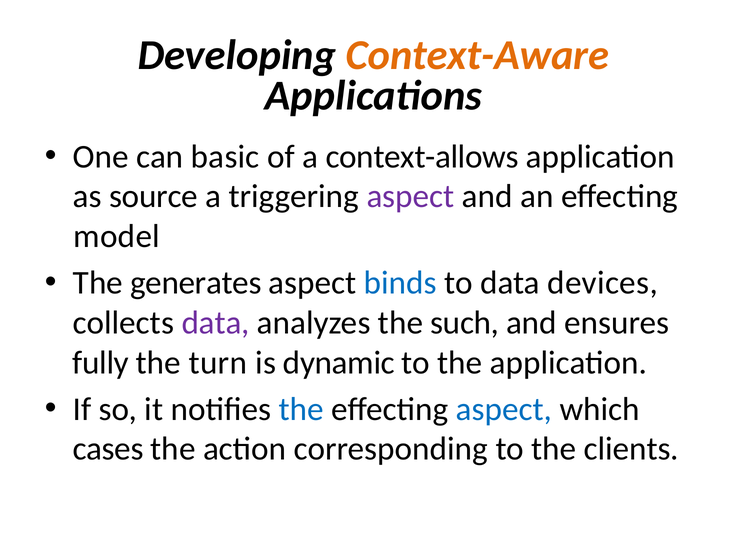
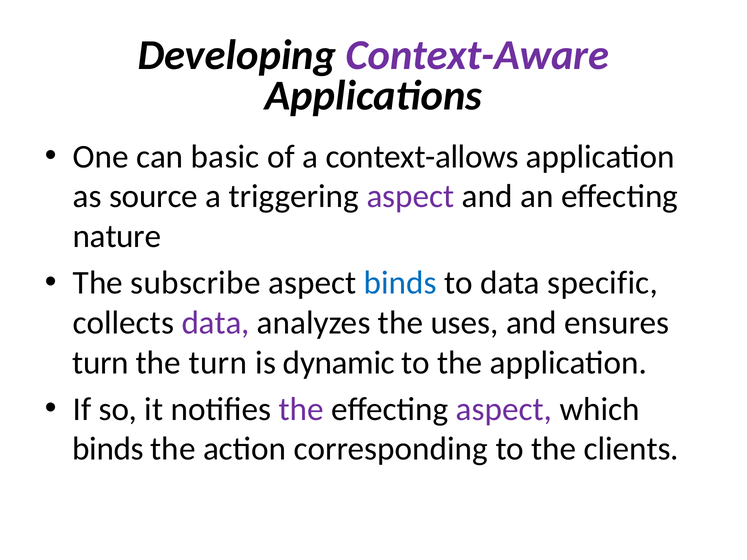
Context-Aware colour: orange -> purple (477, 55)
model: model -> nature (117, 236)
generates: generates -> subscribe (196, 283)
devices: devices -> specific (603, 283)
such: such -> uses (465, 323)
fully: fully -> turn (101, 363)
the colour: blue -> purple (301, 409)
aspect colour: blue -> purple (504, 409)
cases: cases -> binds (108, 449)
